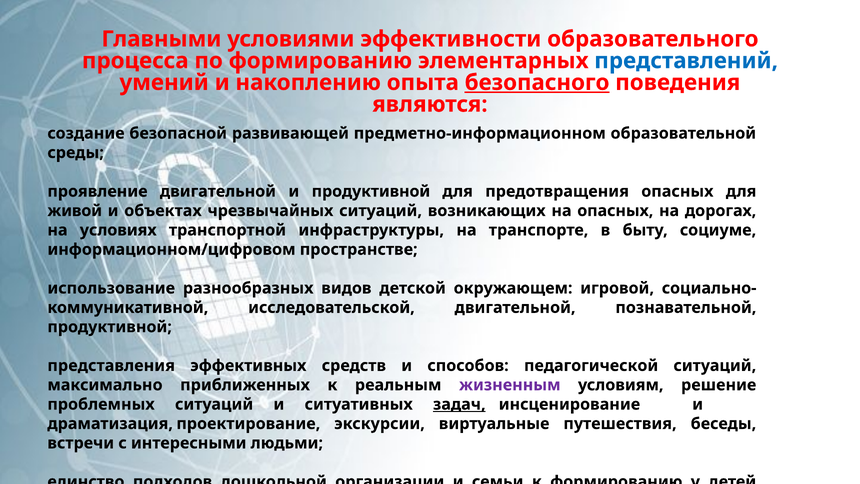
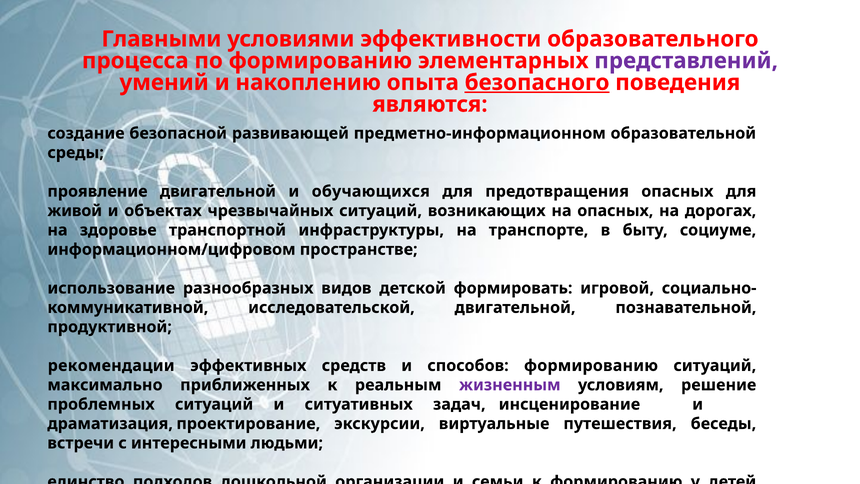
представлений colour: blue -> purple (686, 61)
и продуктивной: продуктивной -> обучающихся (371, 191)
условиях: условиях -> здоровье (118, 230)
окружающем: окружающем -> формировать (513, 288)
представления: представления -> рекомендации (111, 365)
способов педагогической: педагогической -> формированию (591, 365)
задач underline: present -> none (459, 404)
